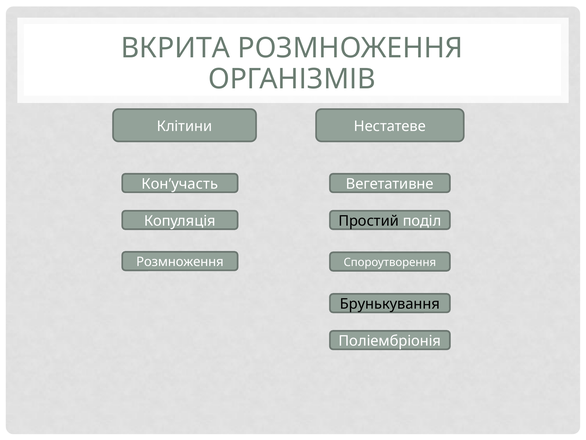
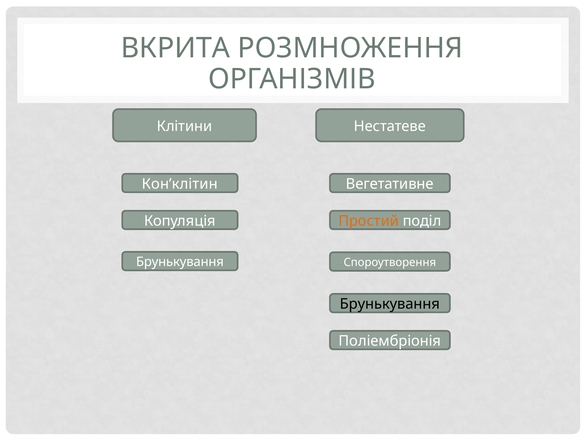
Кон’участь: Кон’участь -> Кон’клітин (180, 184)
Простий colour: black -> orange (369, 221)
Розмноження: Розмноження -> Брунькування (180, 262)
